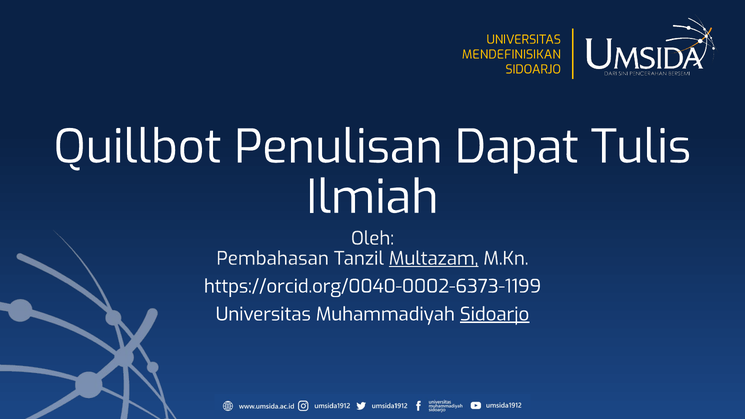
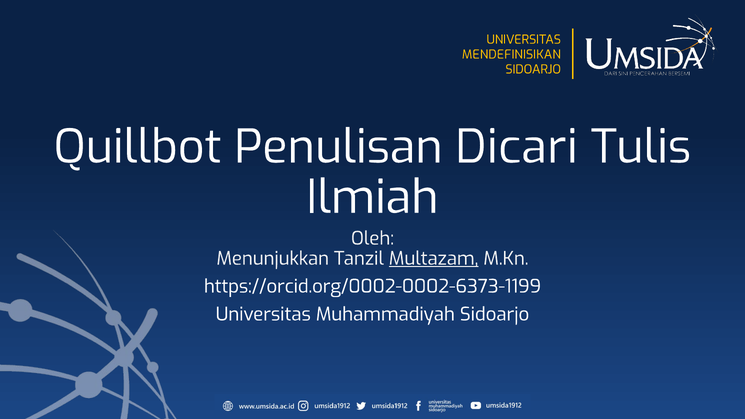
Dapat: Dapat -> Dicari (516, 147)
Pembahasan: Pembahasan -> Menunjukkan (273, 259)
https://orcid.org/0040-0002-6373-1199: https://orcid.org/0040-0002-6373-1199 -> https://orcid.org/0002-0002-6373-1199 (373, 286)
Sidoarjo underline: present -> none (495, 314)
